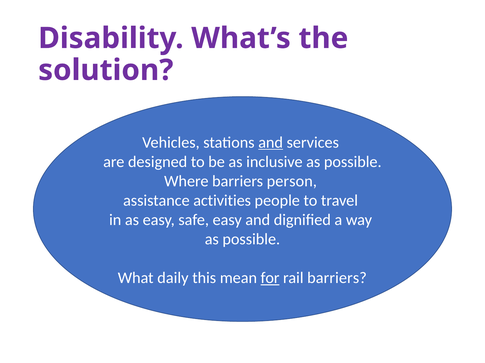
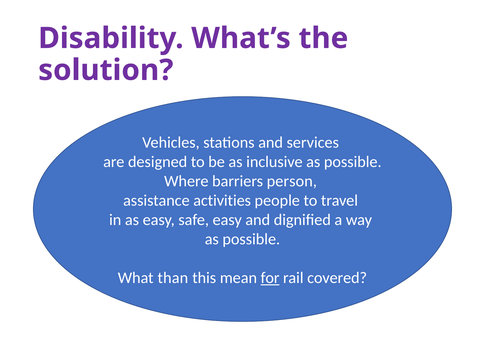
and underline: present -> none (271, 143)
daily: daily -> than (173, 278)
rail barriers: barriers -> covered (337, 278)
